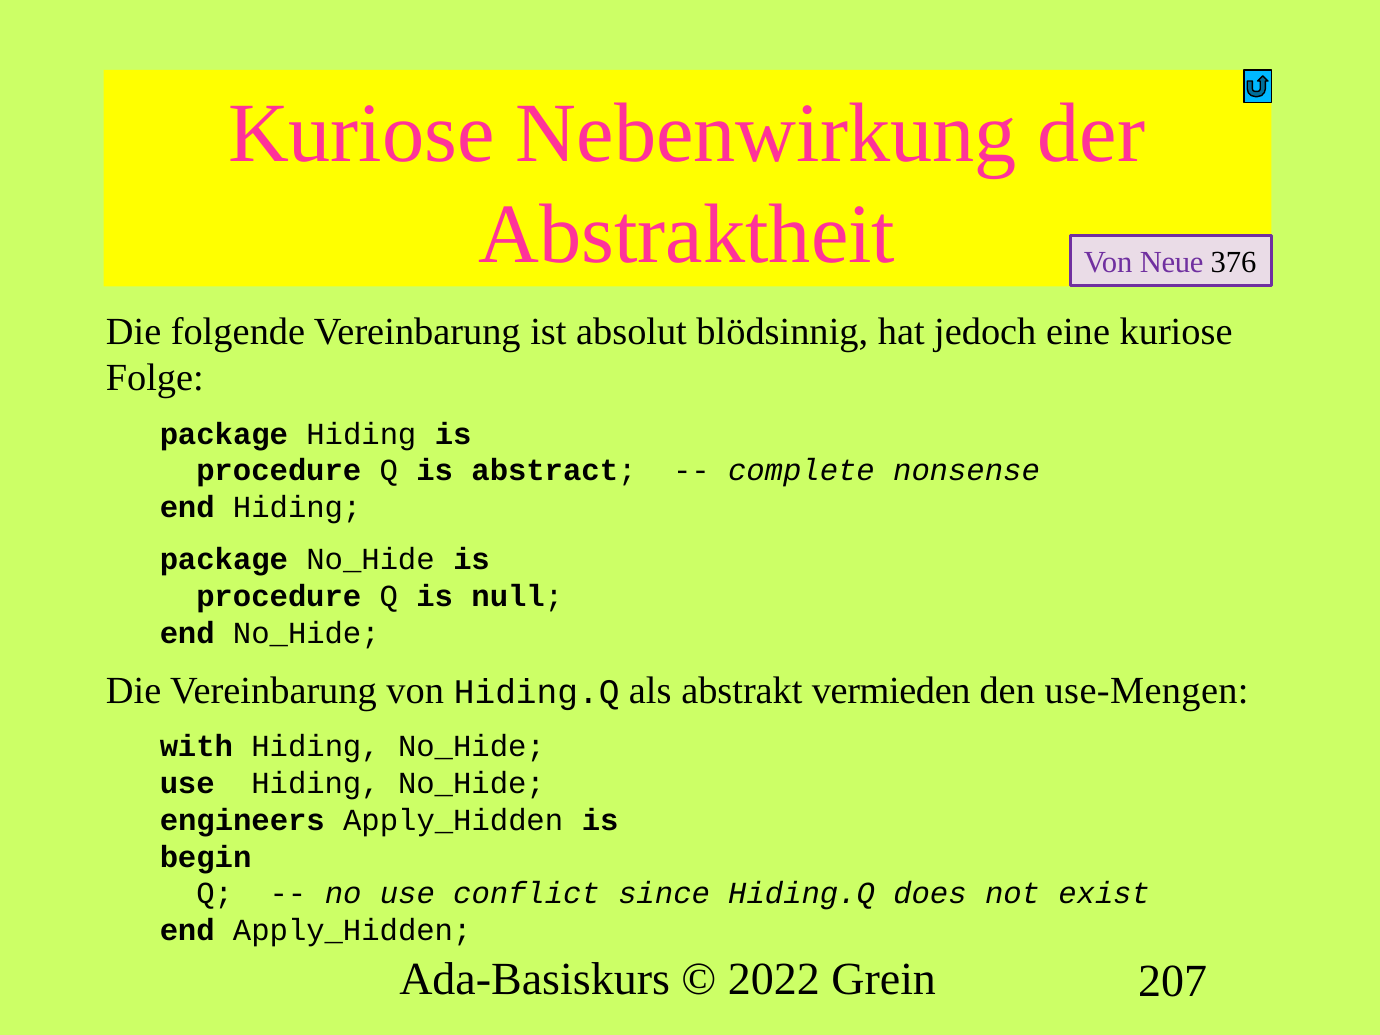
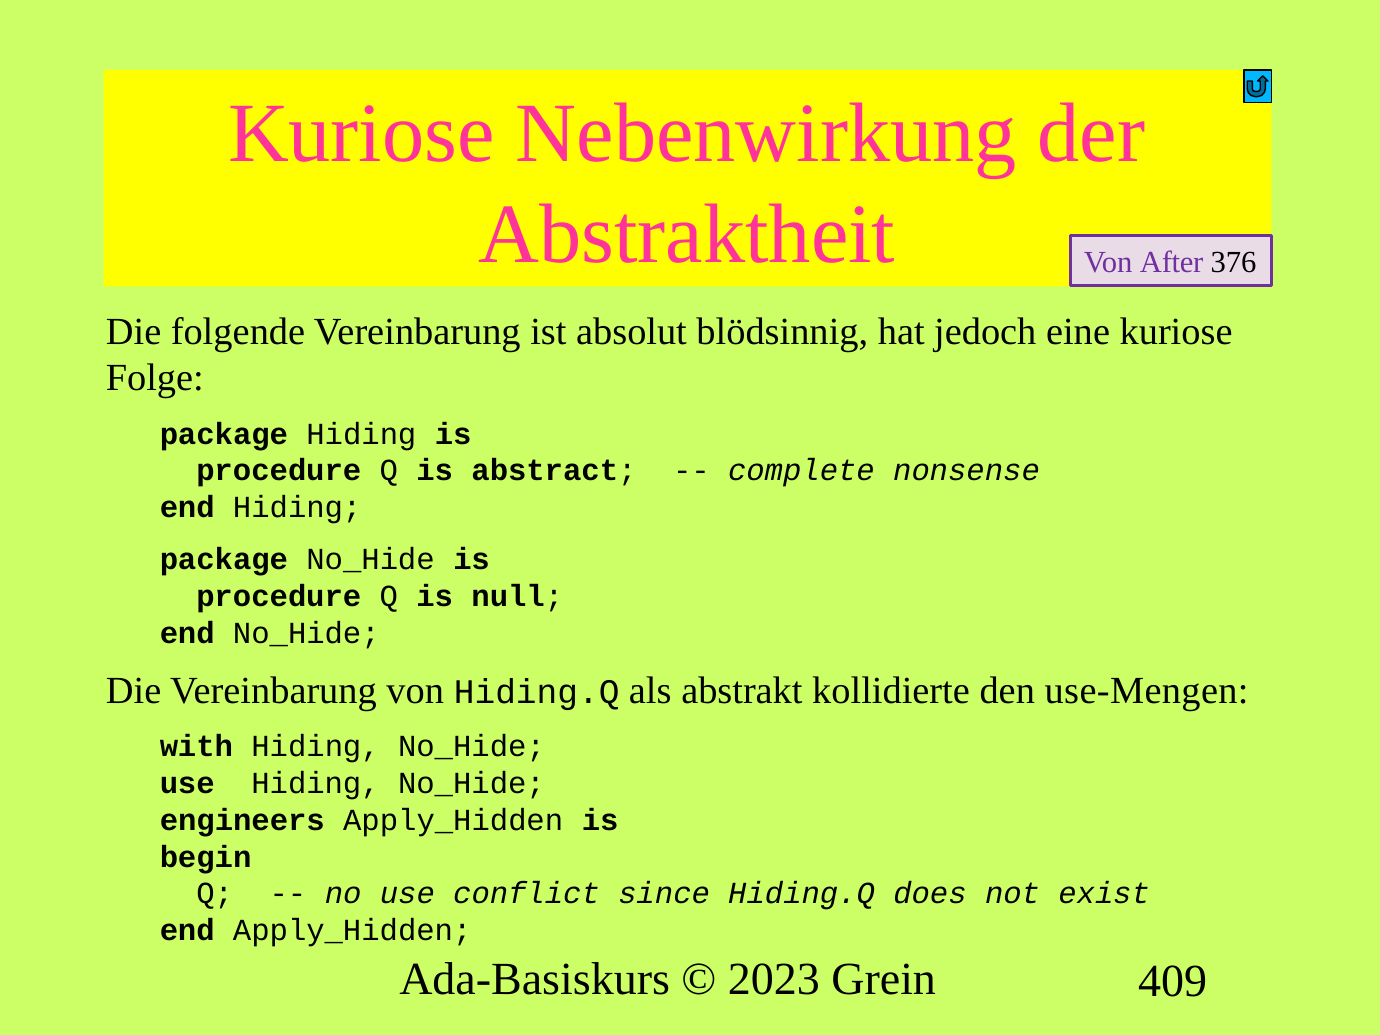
Neue: Neue -> After (1172, 263)
vermieden: vermieden -> kollidierte (891, 690)
2022: 2022 -> 2023 (774, 979)
207: 207 -> 409 (1173, 981)
